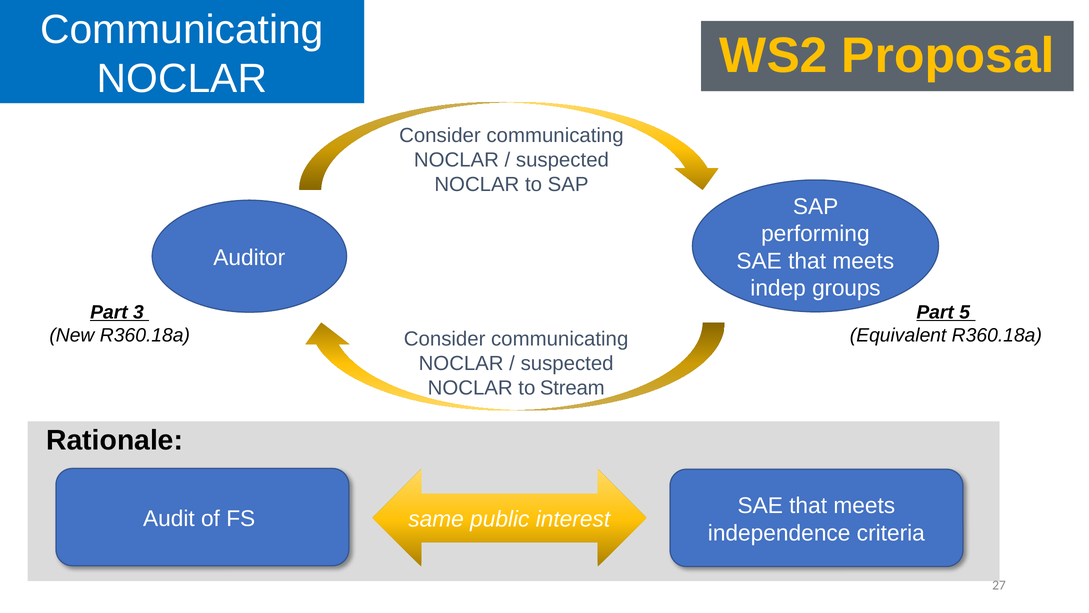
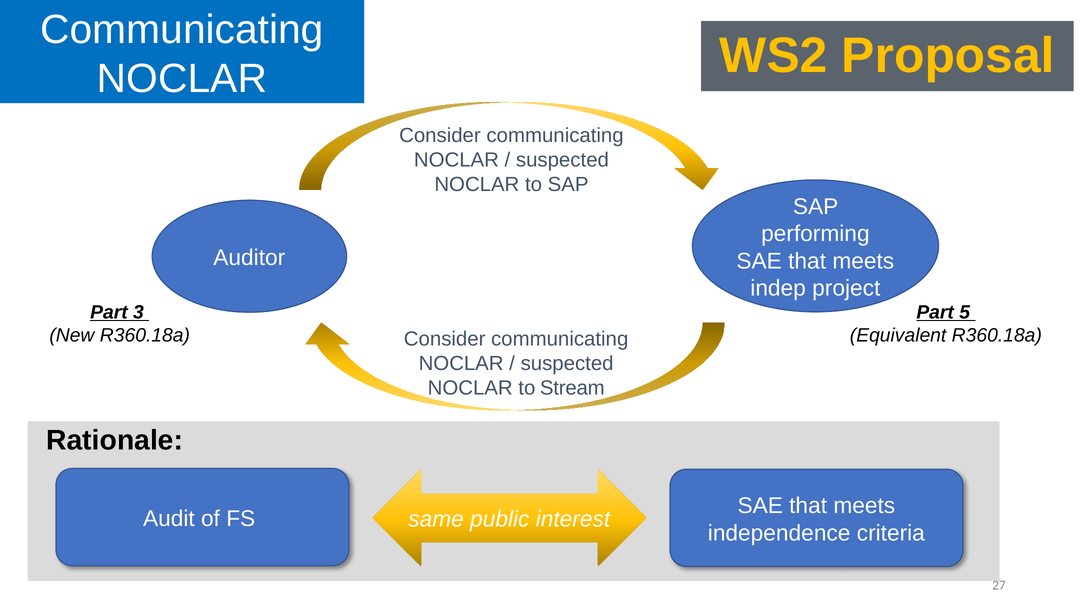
groups: groups -> project (846, 288)
